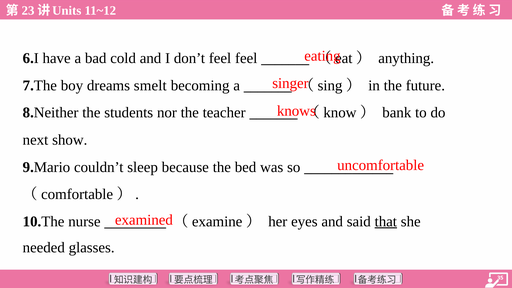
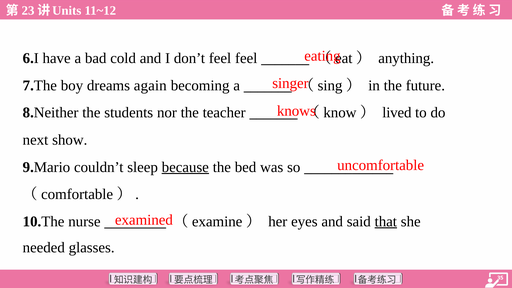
smelt: smelt -> again (150, 86)
bank: bank -> lived (397, 113)
because underline: none -> present (185, 167)
